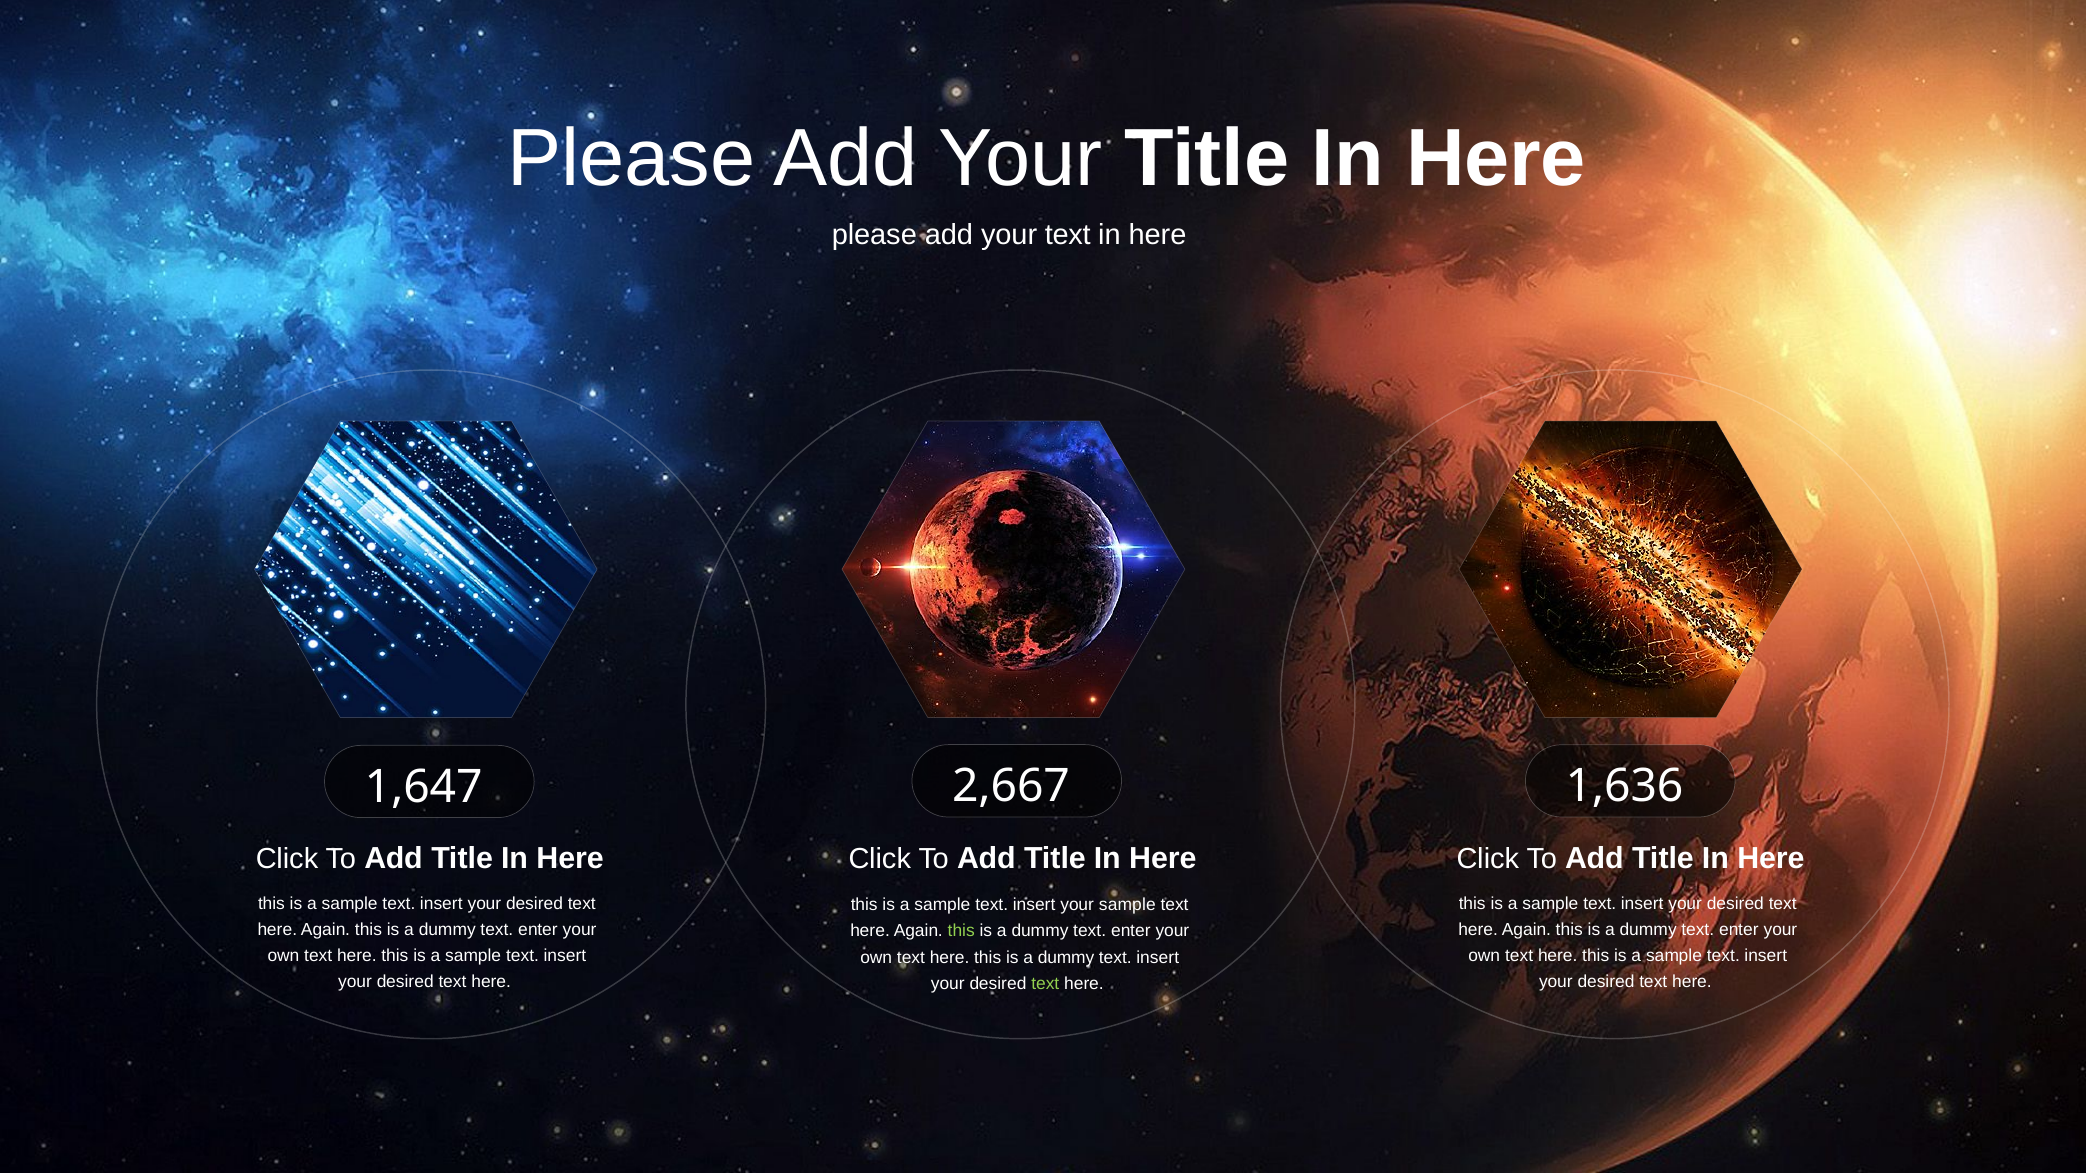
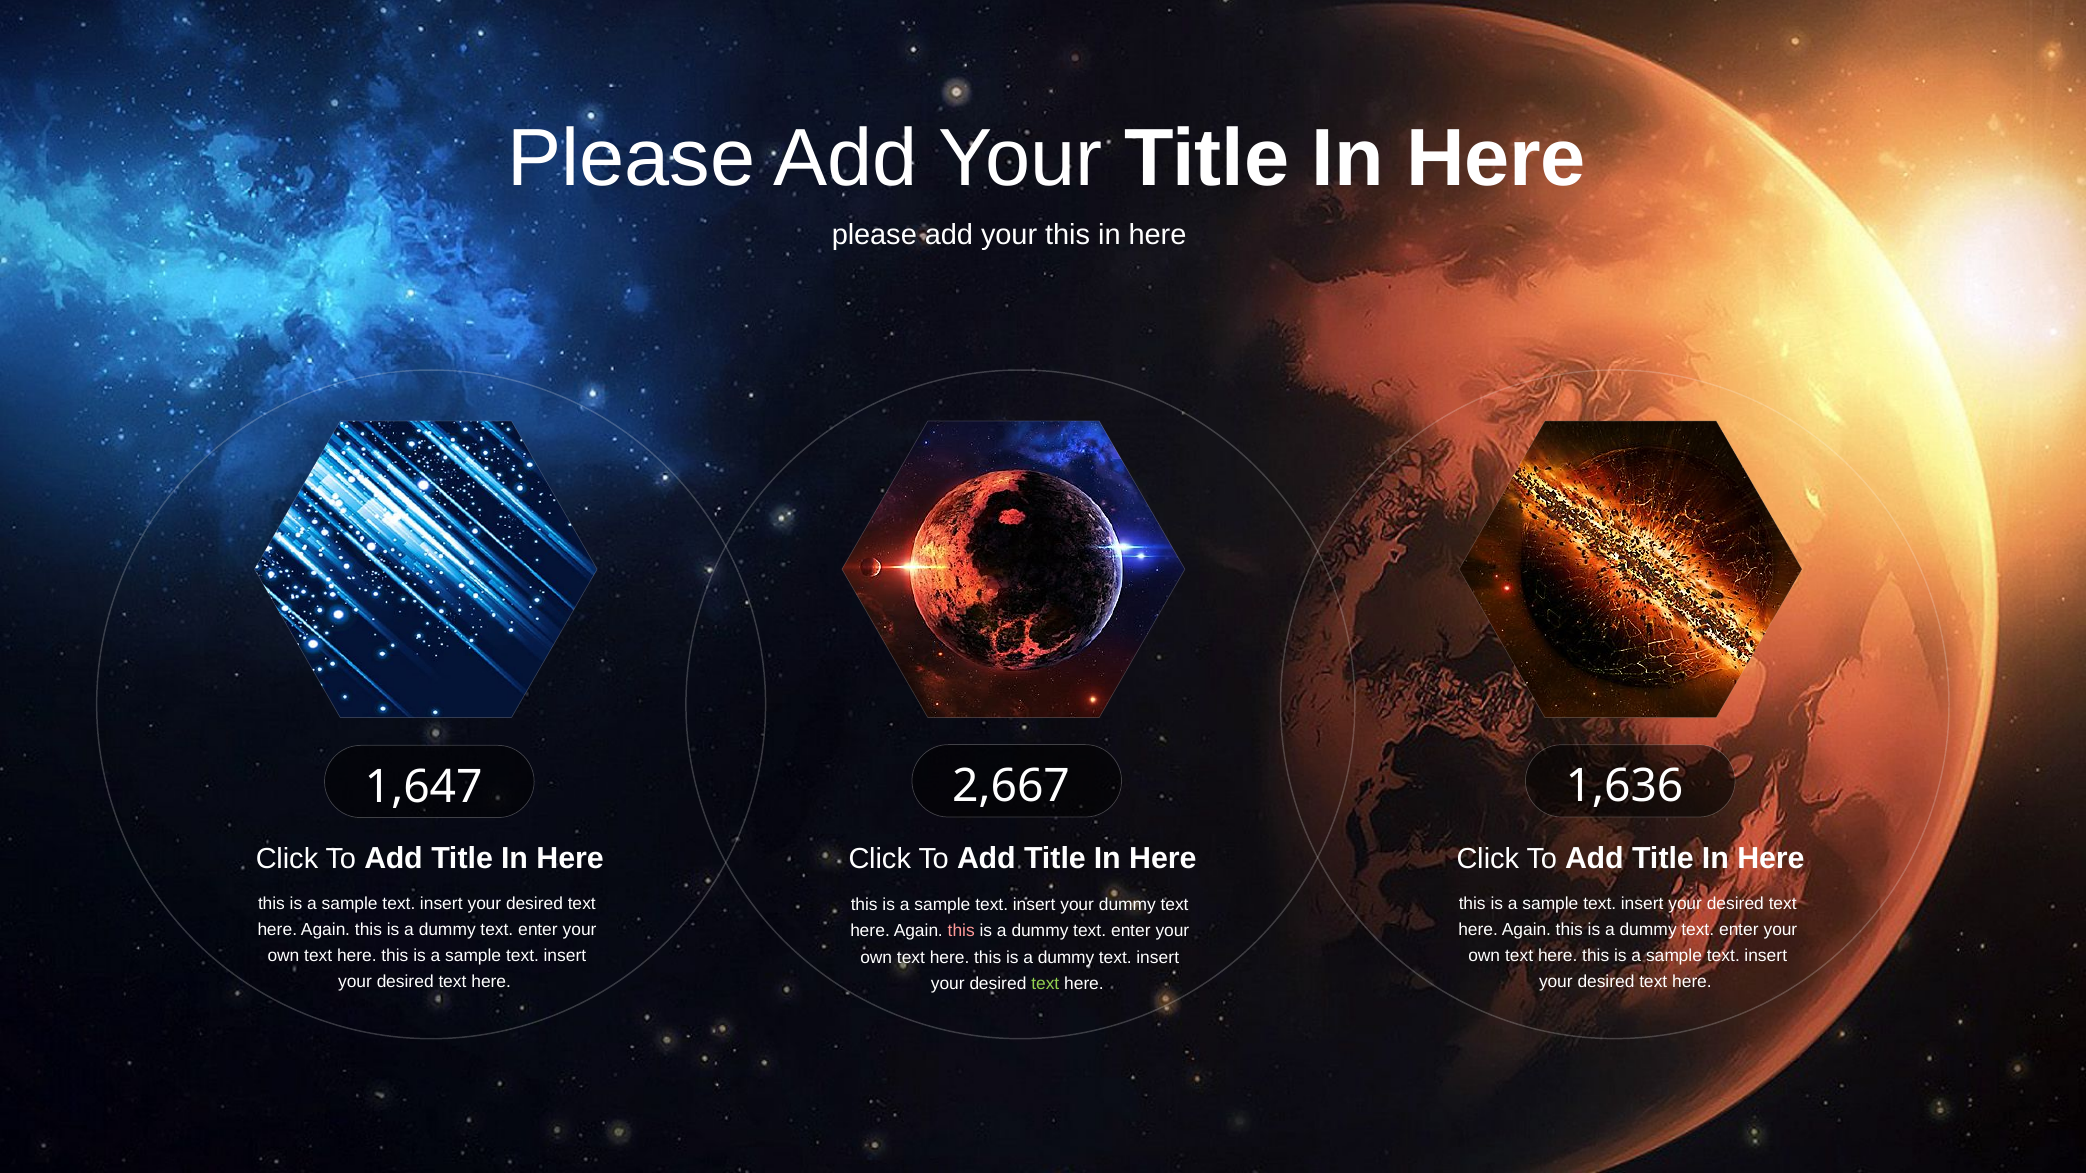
your text: text -> this (1068, 235)
your sample: sample -> dummy (1127, 905)
this colour: light green -> pink (961, 932)
